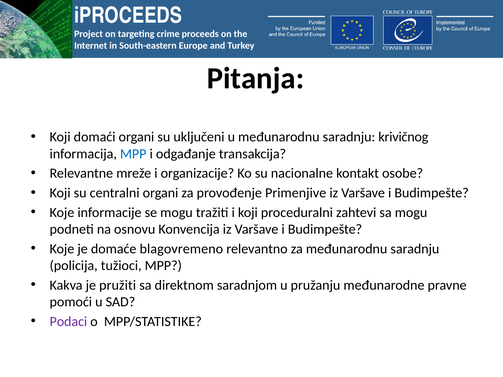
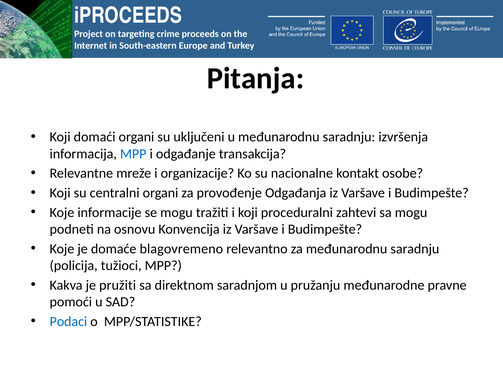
krivičnog: krivičnog -> izvršenja (403, 137)
Primenjive: Primenjive -> Odgađanja (296, 193)
Podaci colour: purple -> blue (68, 322)
